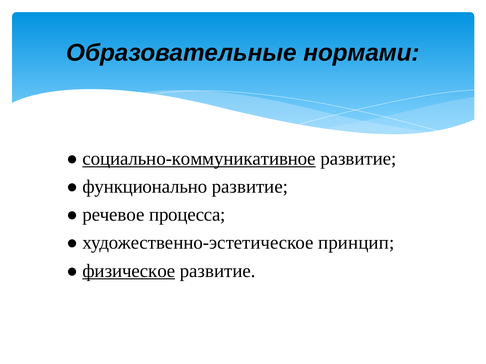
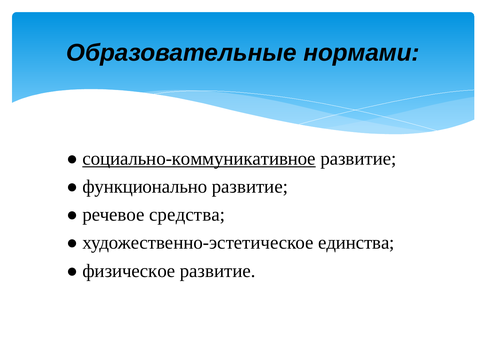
процесса: процесса -> средства (187, 215)
принцип: принцип -> единства (356, 243)
физическое underline: present -> none (129, 271)
